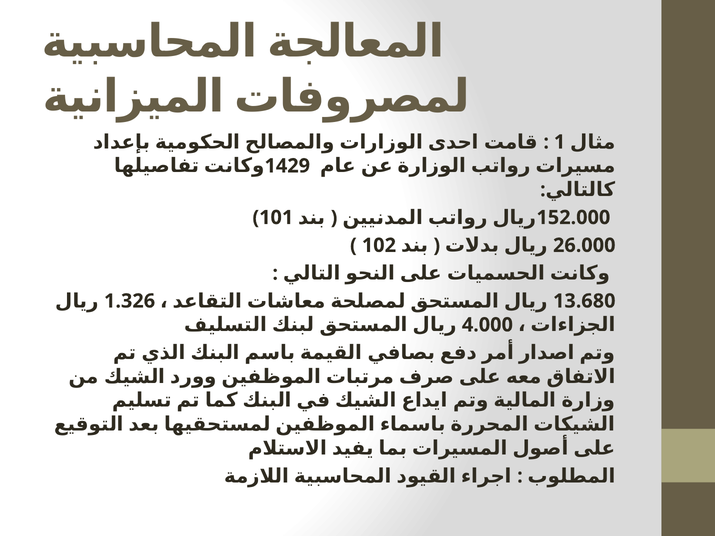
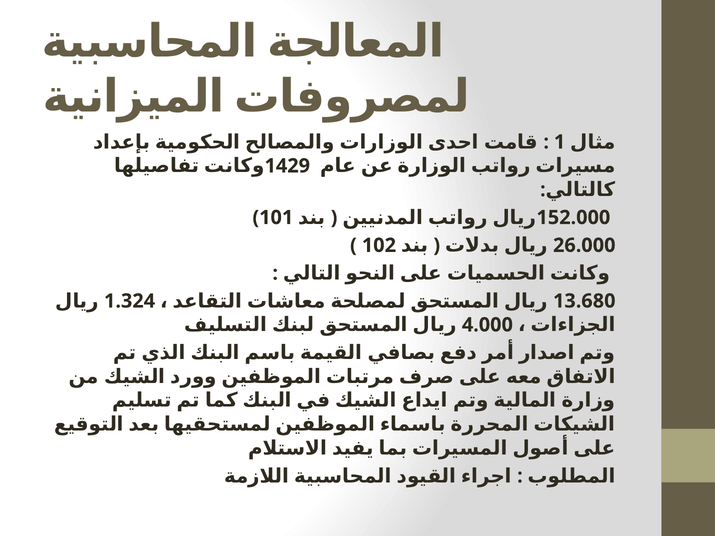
1.326: 1.326 -> 1.324 (130, 301)
